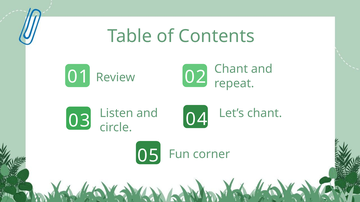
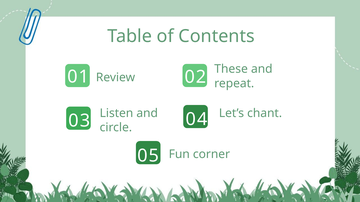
Chant: Chant -> These (231, 69)
